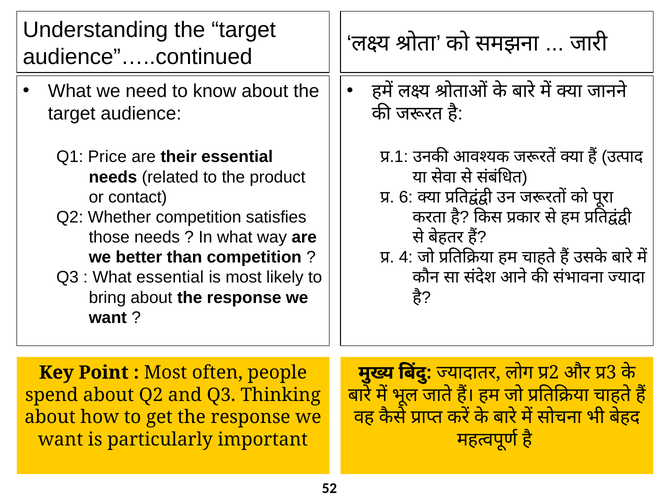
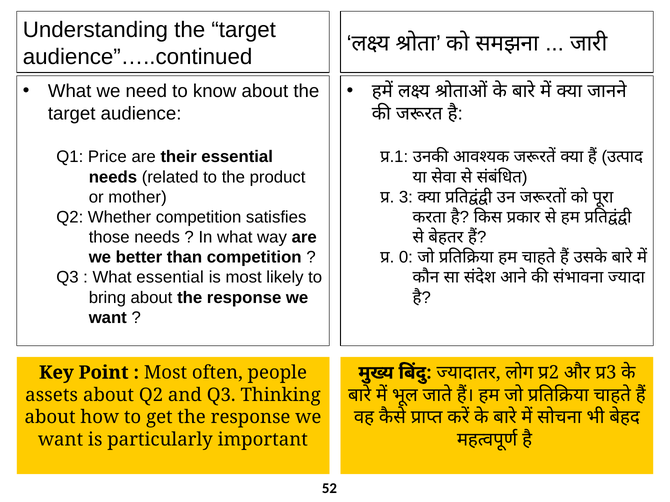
contact: contact -> mother (137, 197)
6: 6 -> 3 (406, 197)
4: 4 -> 0 (406, 258)
spend: spend -> assets (52, 395)
